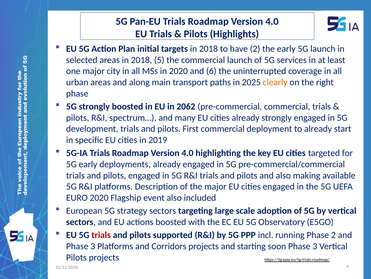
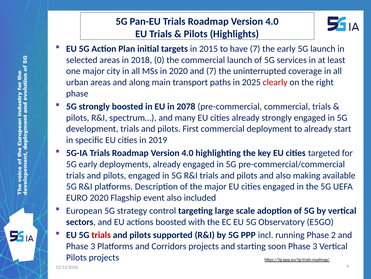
targets in 2018: 2018 -> 2015 (208, 49)
have 2: 2 -> 7 (255, 49)
5: 5 -> 0 (159, 60)
and 6: 6 -> 7 (211, 71)
clearly colour: orange -> red (275, 82)
2062: 2062 -> 2078 (186, 106)
strategy sectors: sectors -> control (163, 210)
